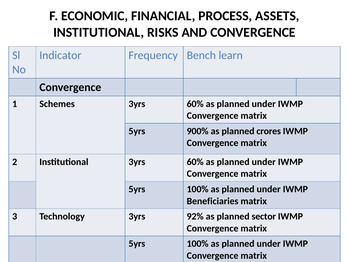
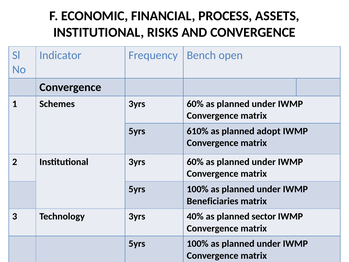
learn: learn -> open (231, 55)
900%: 900% -> 610% (198, 131)
crores: crores -> adopt (269, 131)
92%: 92% -> 40% (195, 216)
